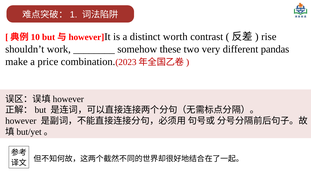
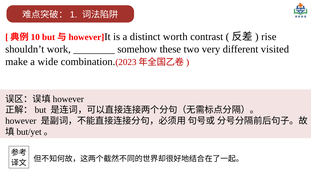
pandas: pandas -> visited (275, 49)
price: price -> wide (48, 62)
